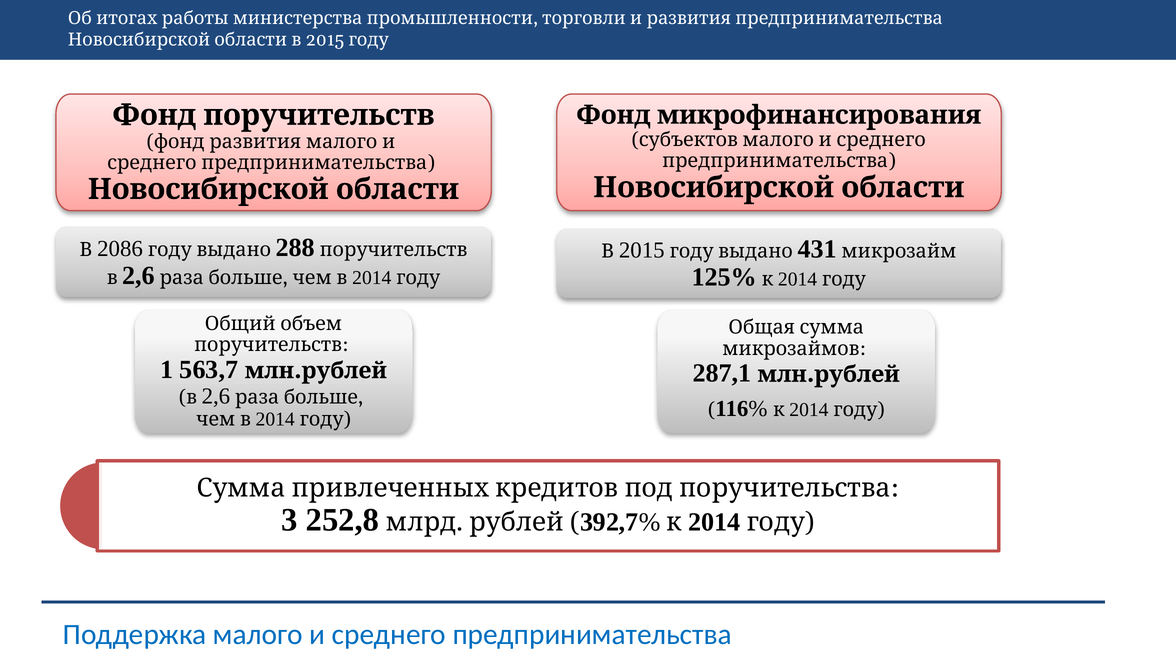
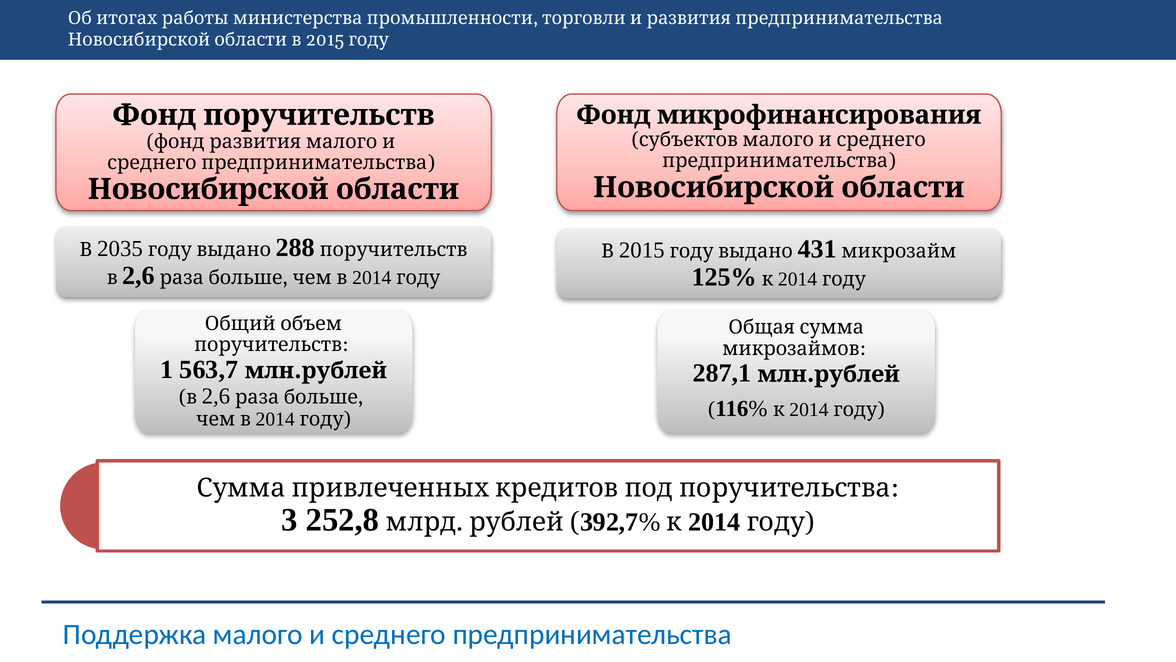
2086: 2086 -> 2035 (120, 249)
